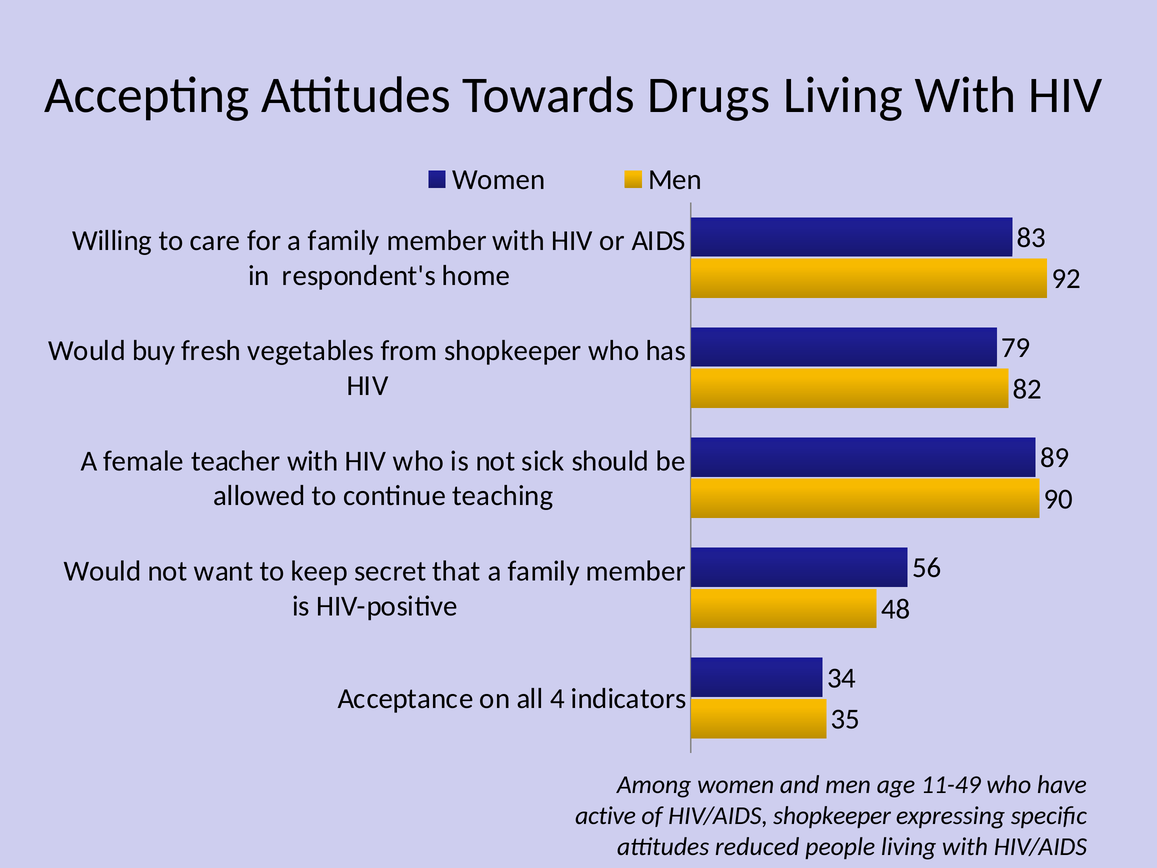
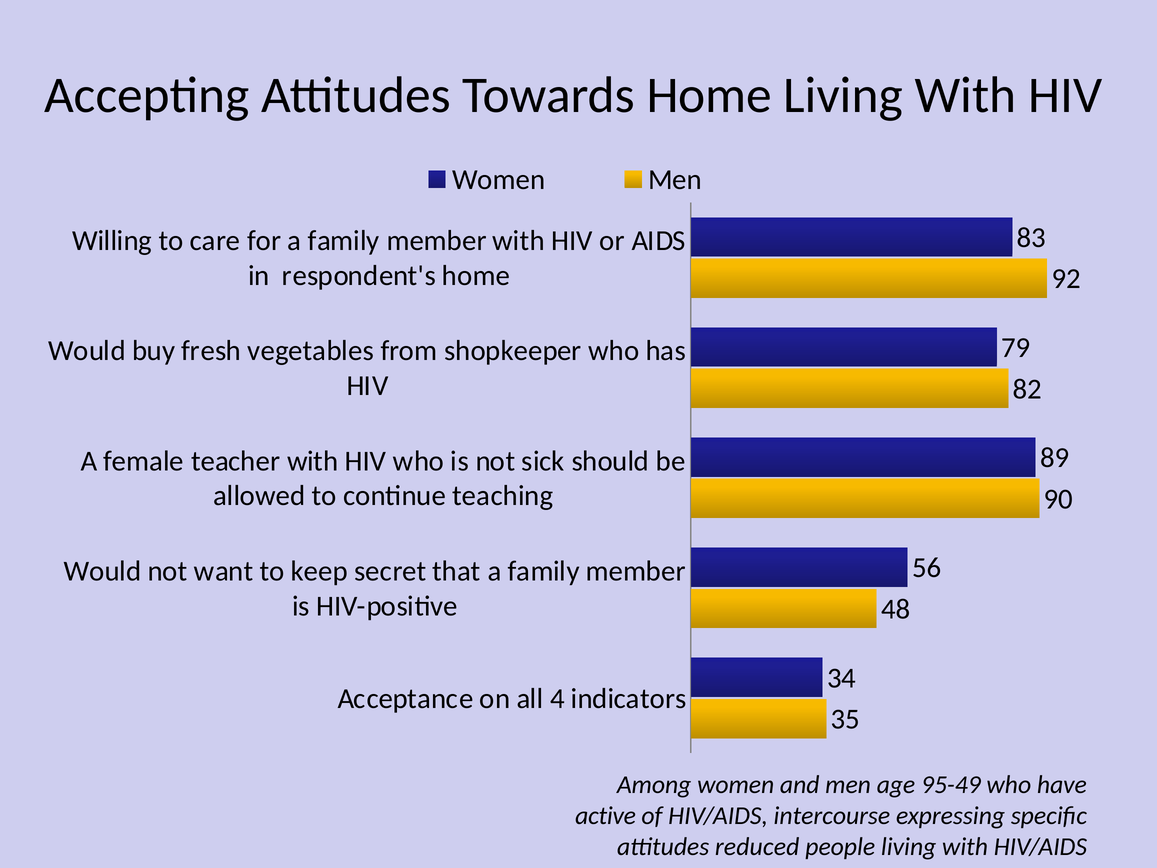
Towards Drugs: Drugs -> Home (709, 95)
11-49: 11-49 -> 95-49 (951, 785)
HIV/AIDS shopkeeper: shopkeeper -> intercourse (832, 815)
